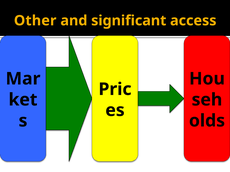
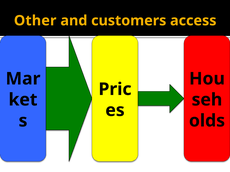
significant: significant -> customers (129, 21)
